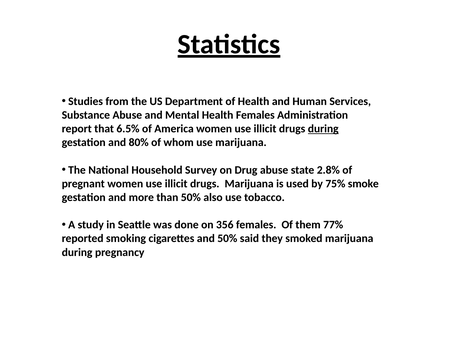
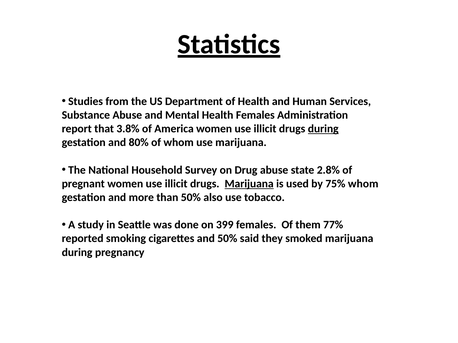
6.5%: 6.5% -> 3.8% (128, 129)
Marijuana underline: none -> present (249, 184)
75% smoke: smoke -> whom (363, 184)
356: 356 -> 399 (225, 225)
